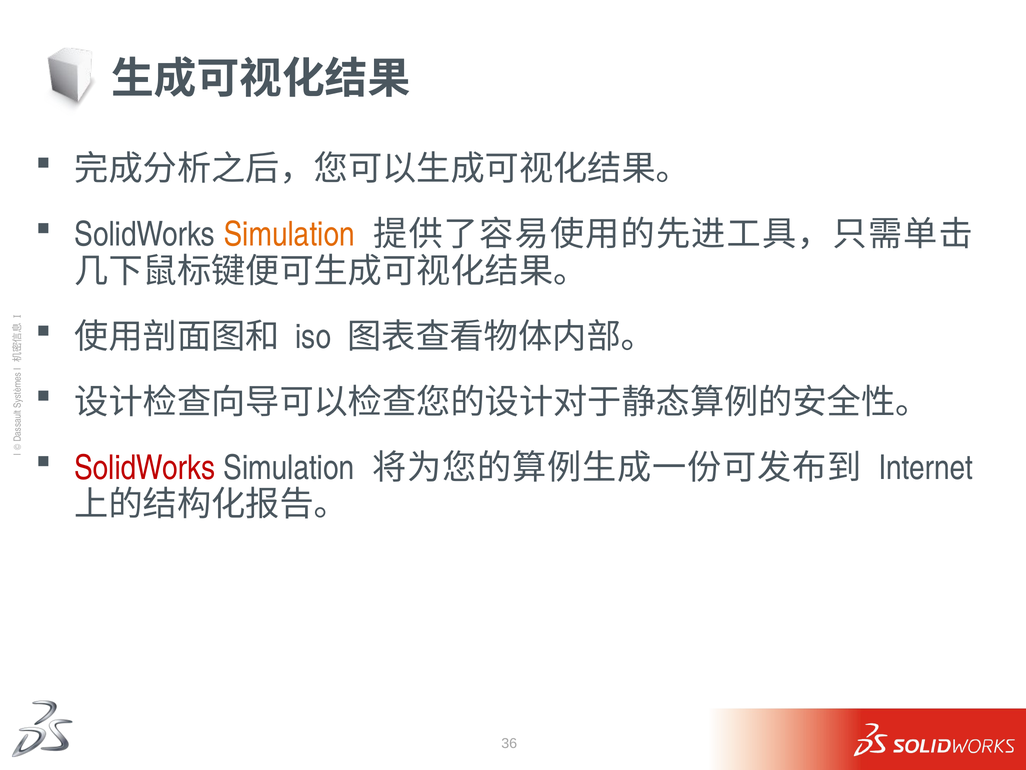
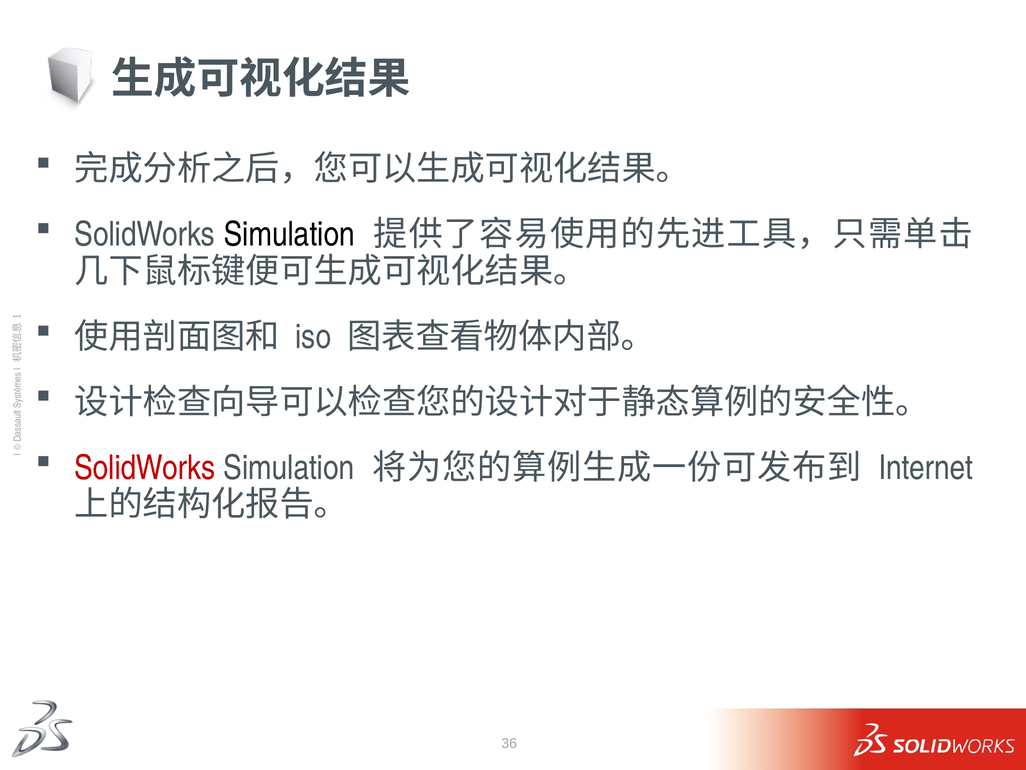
Simulation colour: orange -> black (289, 234)
